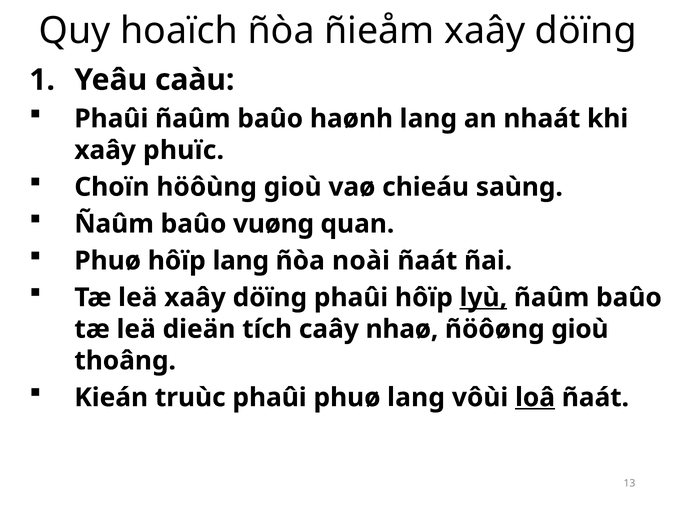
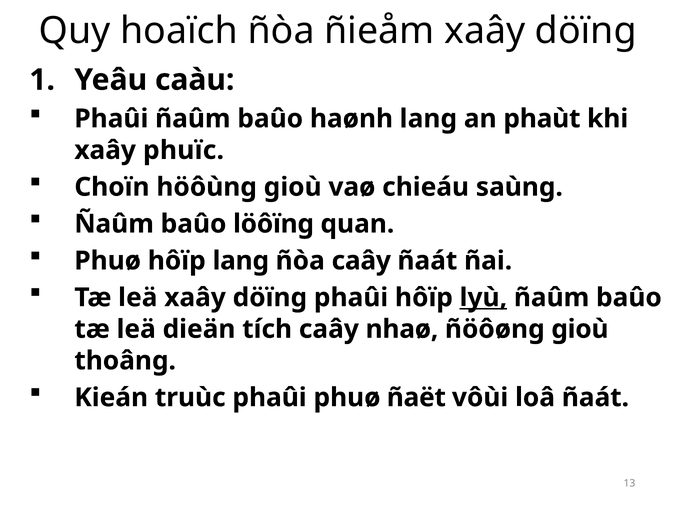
nhaát: nhaát -> phaùt (542, 119)
vuøng: vuøng -> löôïng (274, 224)
ñòa noài: noài -> caây (361, 261)
phuø lang: lang -> ñaët (416, 398)
loâ underline: present -> none (535, 398)
